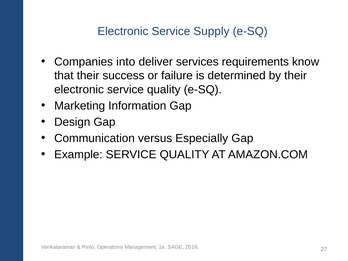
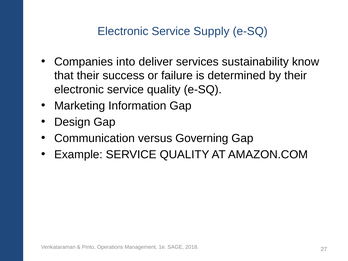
requirements: requirements -> sustainability (255, 62)
Especially: Especially -> Governing (202, 138)
